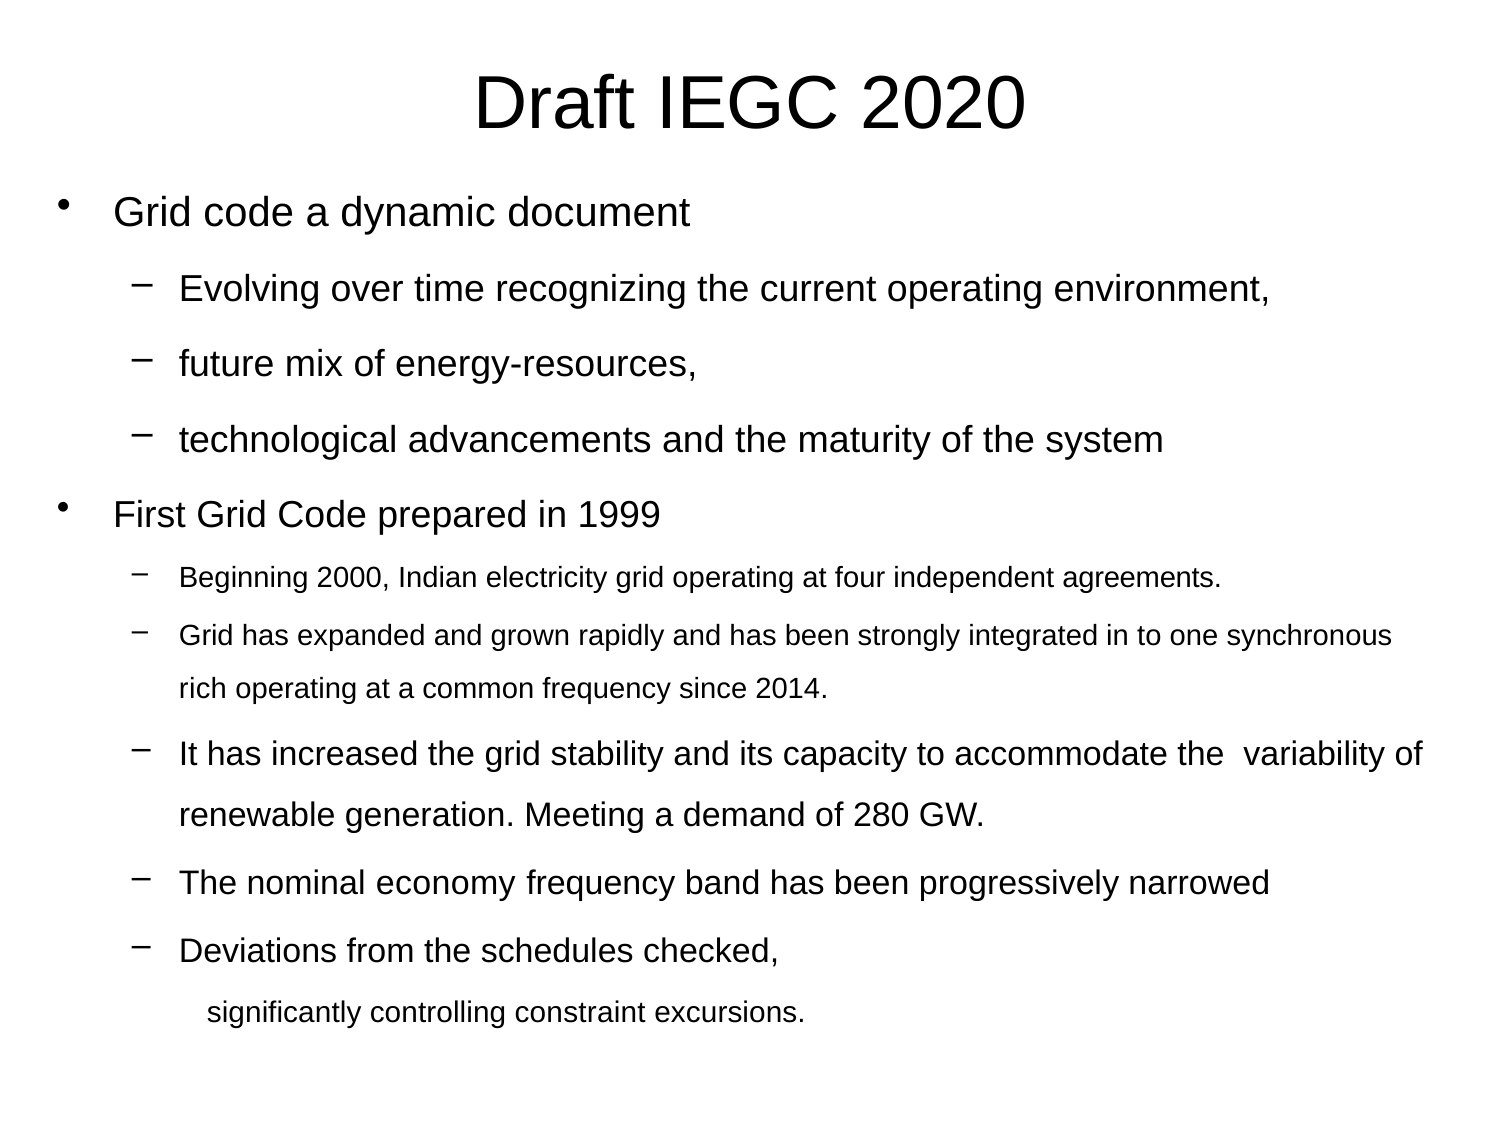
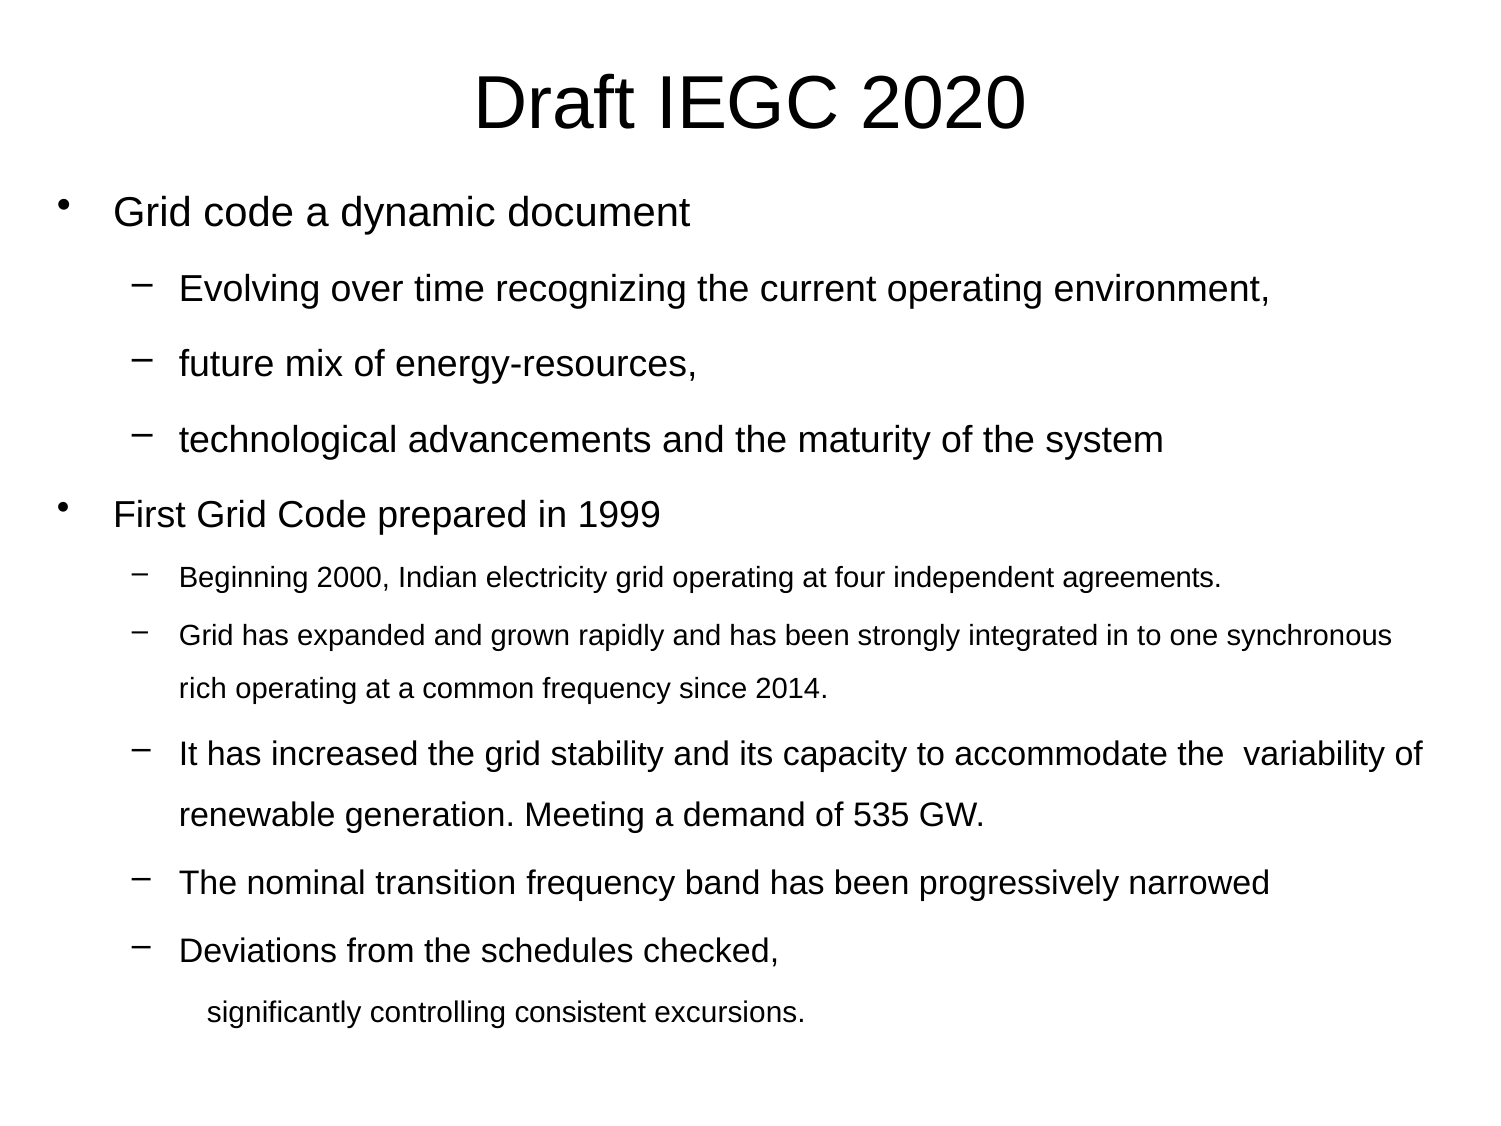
280: 280 -> 535 (881, 815)
economy: economy -> transition (446, 883)
constraint: constraint -> consistent (580, 1013)
